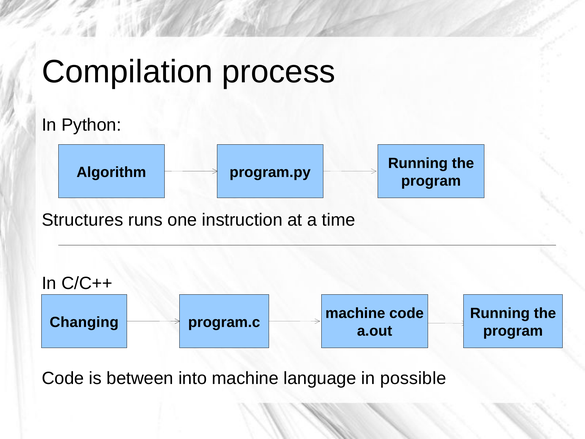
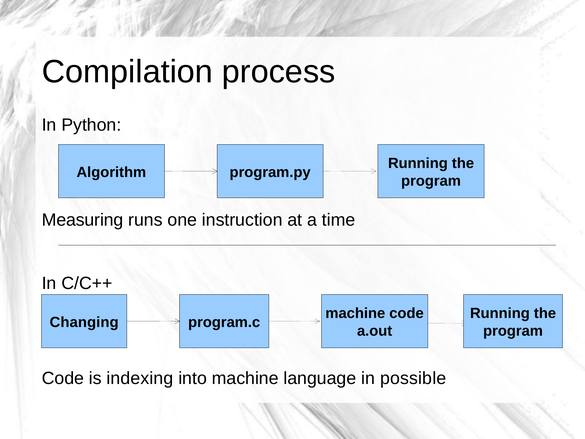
Structures: Structures -> Measuring (83, 220)
between: between -> indexing (140, 378)
